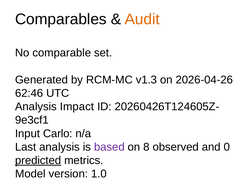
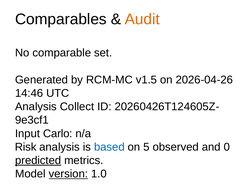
v1.3: v1.3 -> v1.5 (146, 80)
62:46: 62:46 -> 14:46 (29, 93)
Impact: Impact -> Collect (77, 107)
Last: Last -> Risk (26, 147)
based colour: purple -> blue (109, 147)
8: 8 -> 5 (146, 147)
version underline: none -> present (68, 174)
